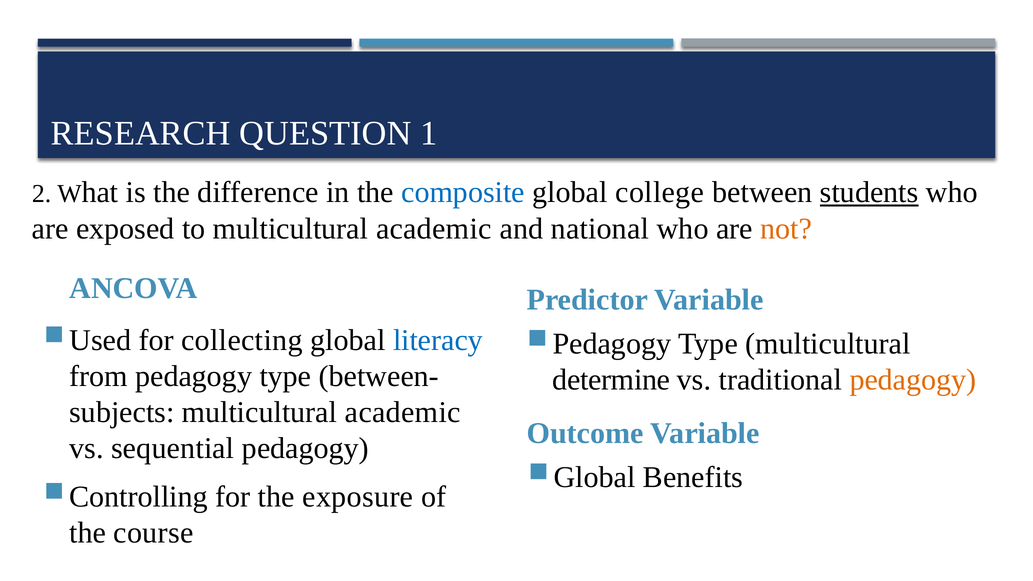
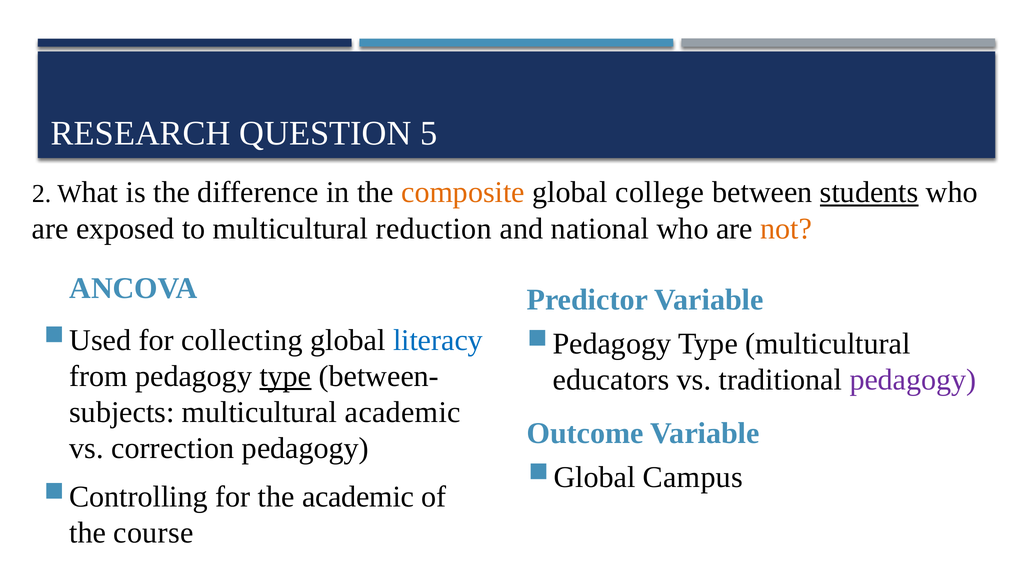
1: 1 -> 5 (429, 133)
composite colour: blue -> orange (463, 192)
to multicultural academic: academic -> reduction (434, 229)
type underline: none -> present (285, 376)
determine: determine -> educators (611, 380)
pedagogy colour: orange -> purple (913, 380)
sequential: sequential -> correction (173, 448)
Benefits: Benefits -> Campus (693, 477)
the exposure: exposure -> academic (358, 497)
